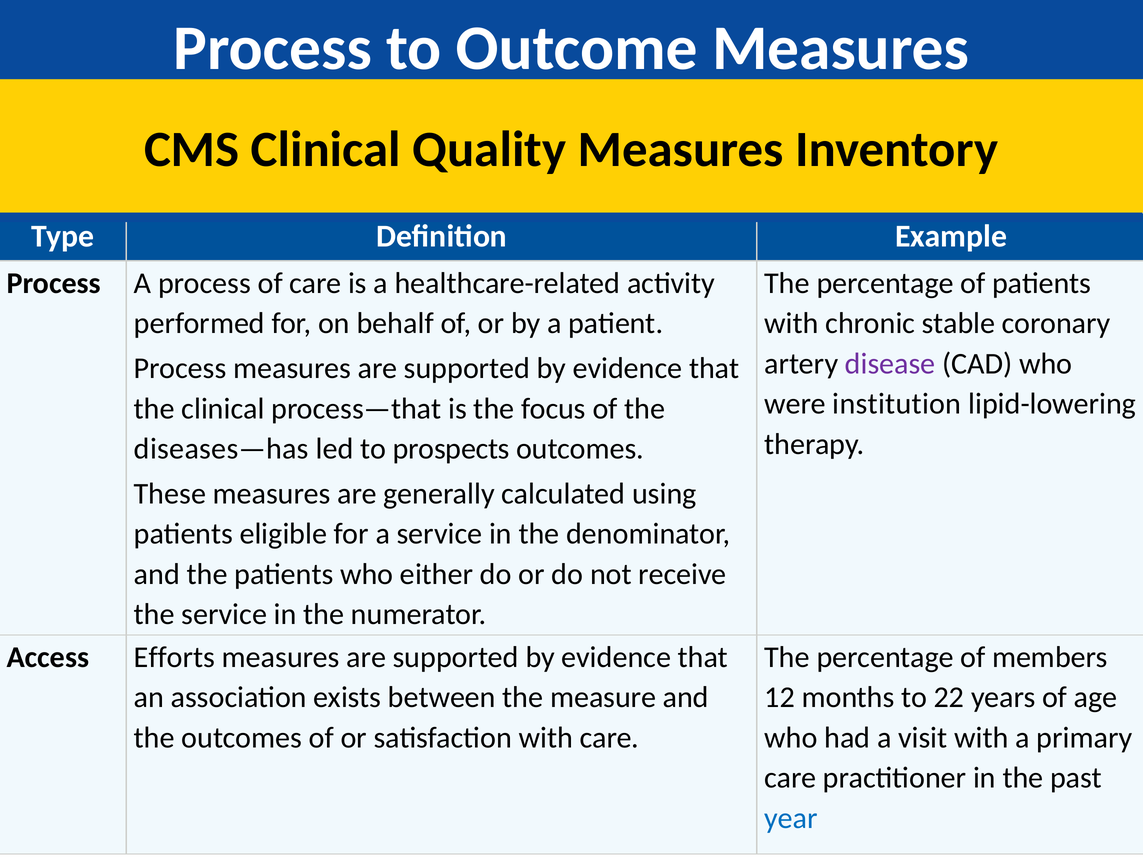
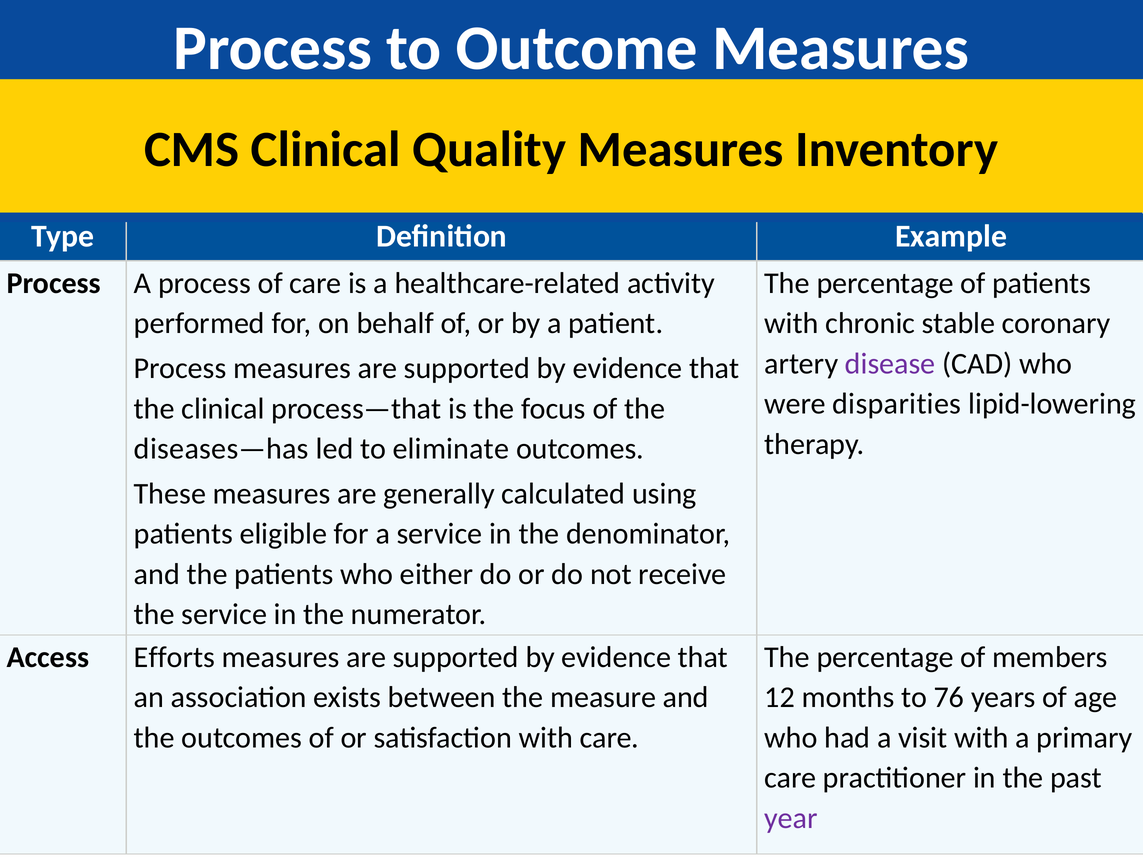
institution: institution -> disparities (897, 404)
prospects: prospects -> eliminate (451, 449)
22: 22 -> 76 (949, 698)
year colour: blue -> purple (791, 818)
